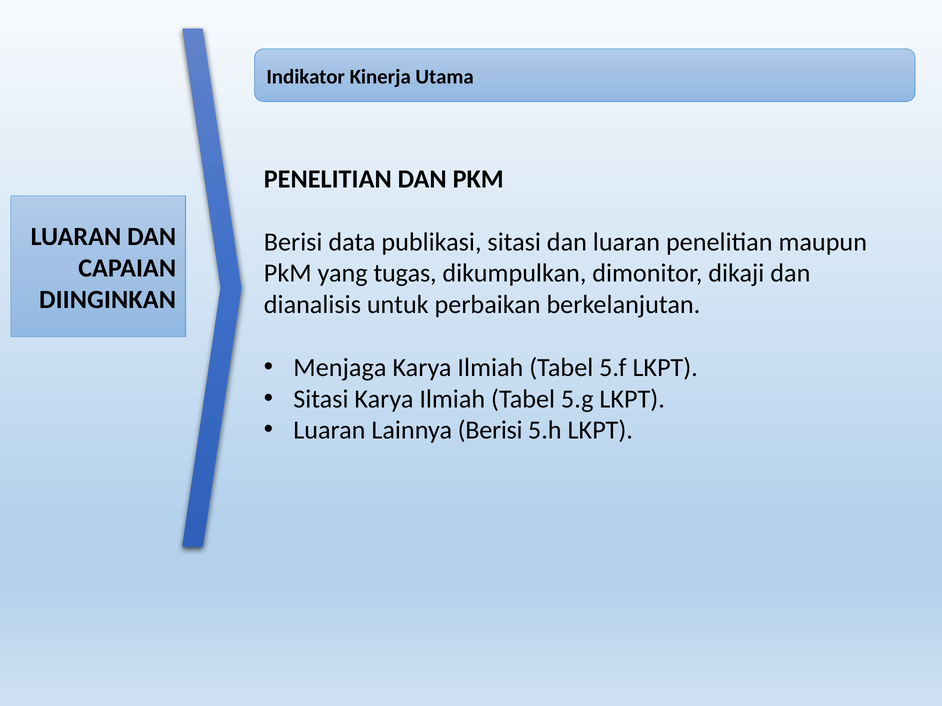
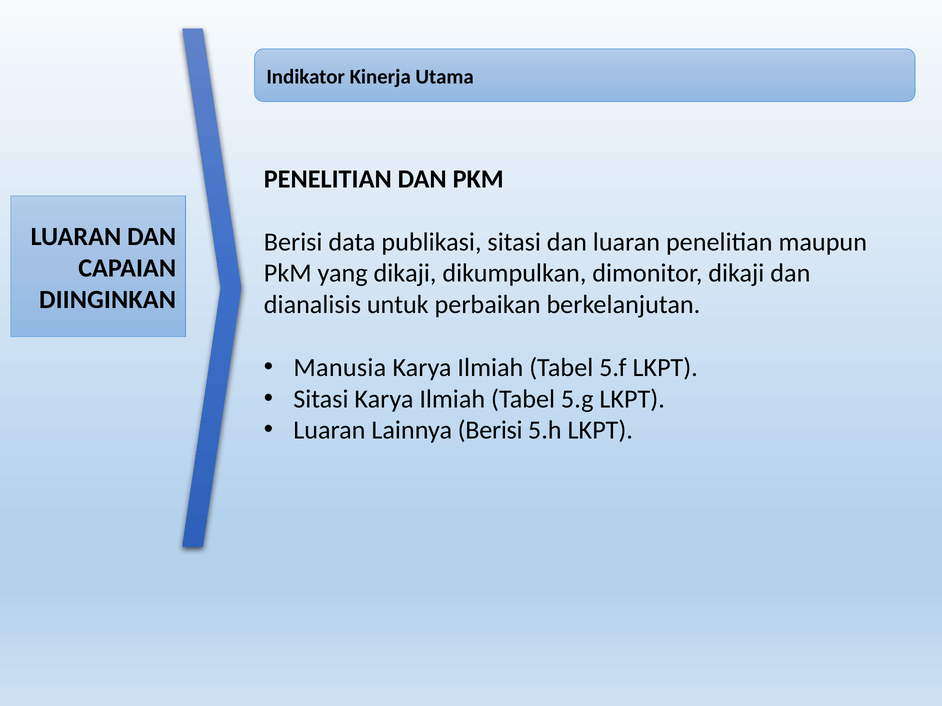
yang tugas: tugas -> dikaji (405, 274)
Menjaga: Menjaga -> Manusia (340, 368)
